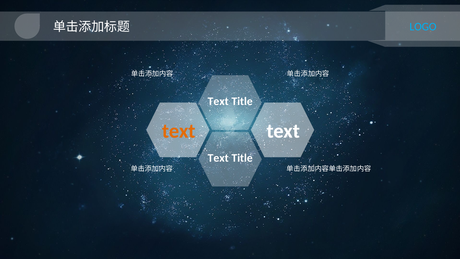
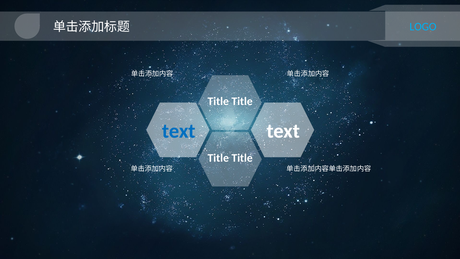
Text: Text -> Title (218, 101)
text colour: orange -> blue (179, 131)
Text: Text -> Title (218, 158)
